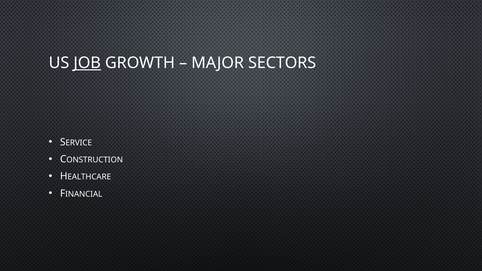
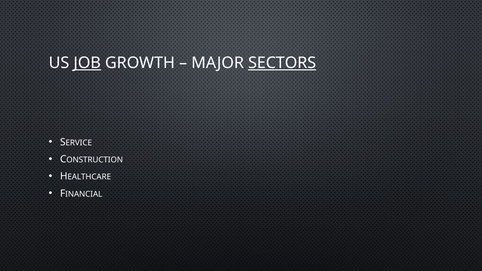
SECTORS underline: none -> present (282, 63)
